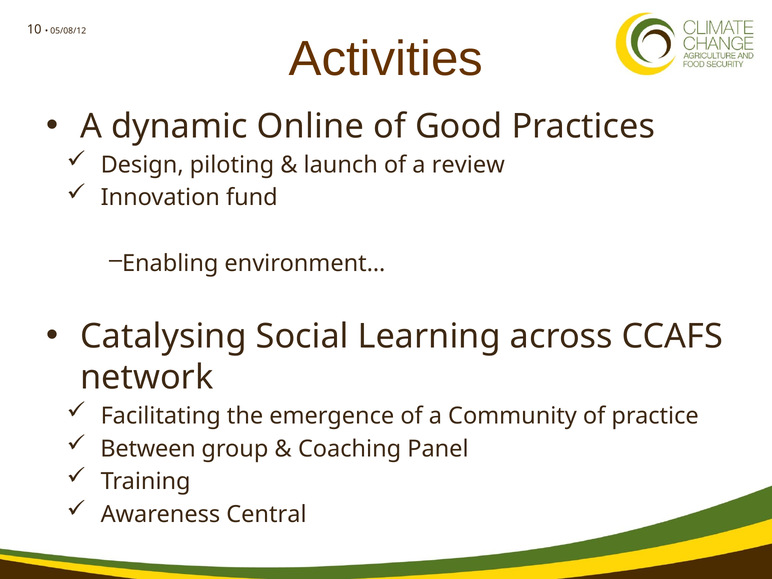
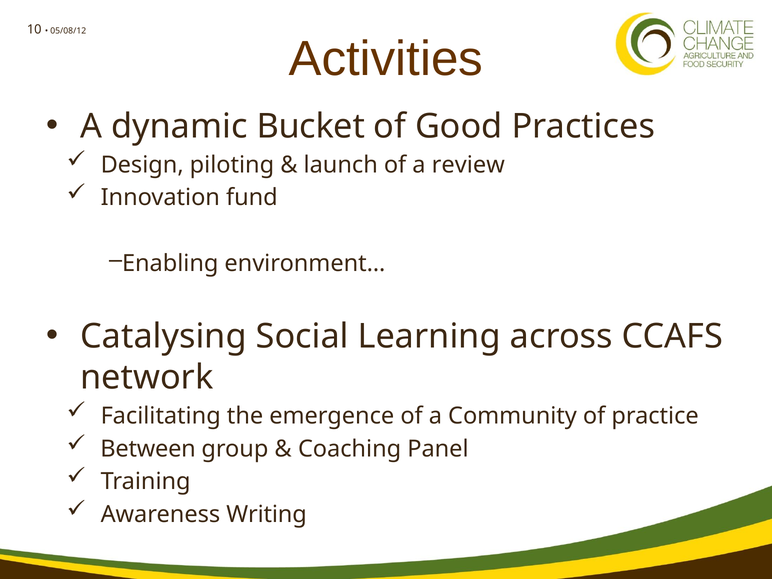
Online: Online -> Bucket (311, 126)
Central: Central -> Writing (267, 514)
